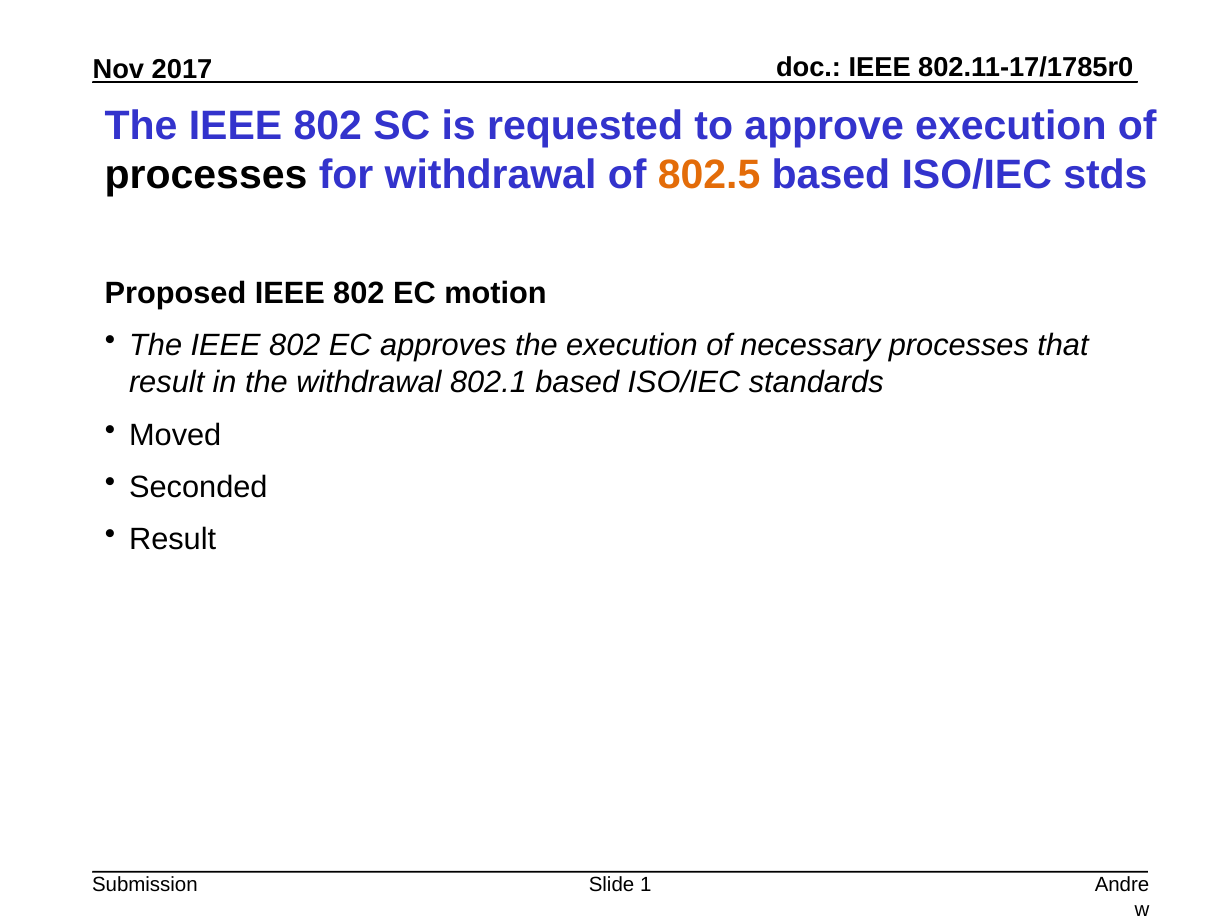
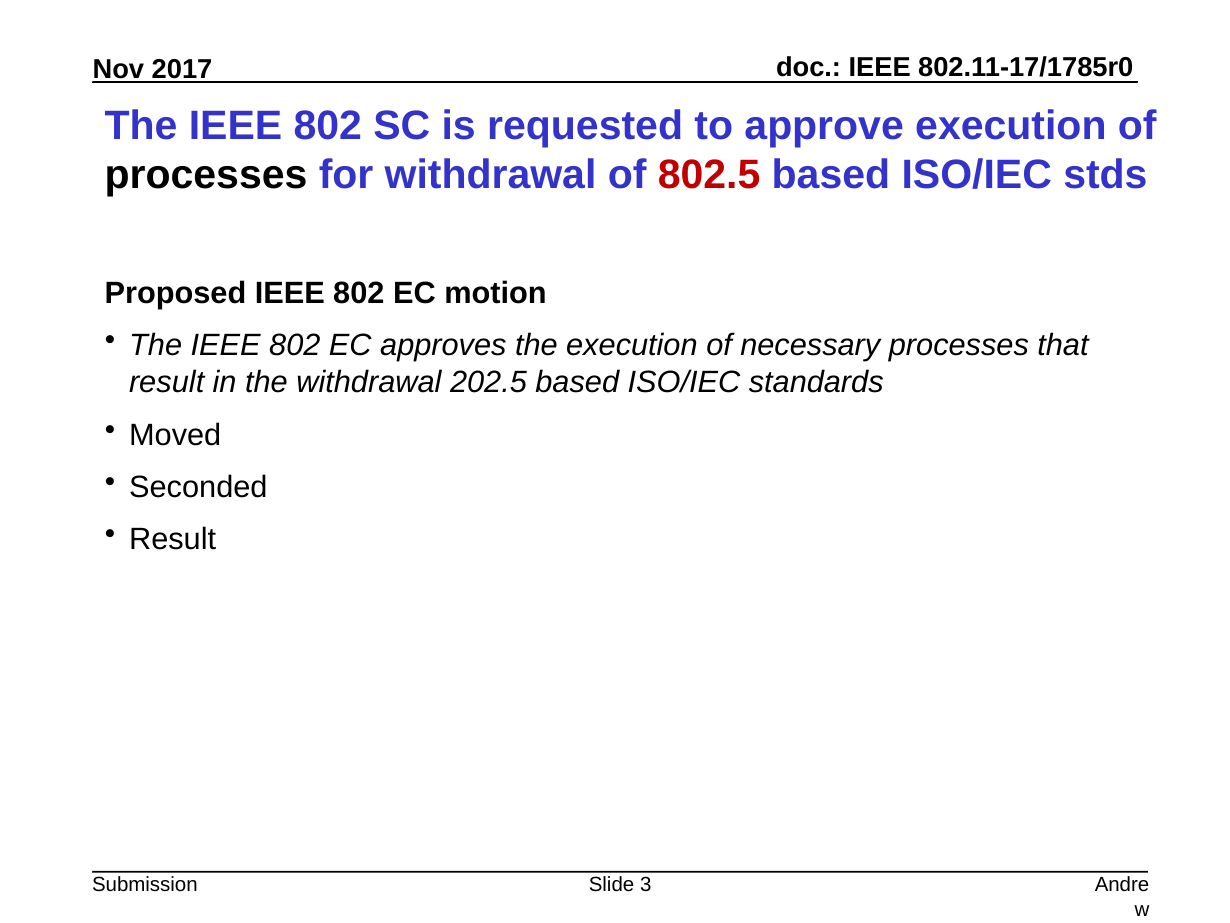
802.5 colour: orange -> red (709, 175)
802.1: 802.1 -> 202.5 (488, 382)
1: 1 -> 3 (646, 885)
